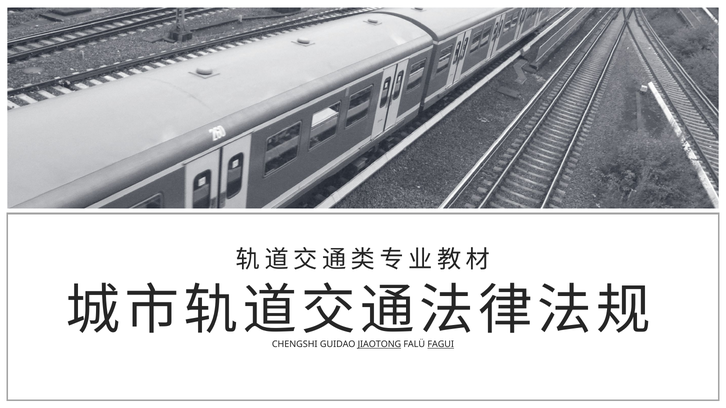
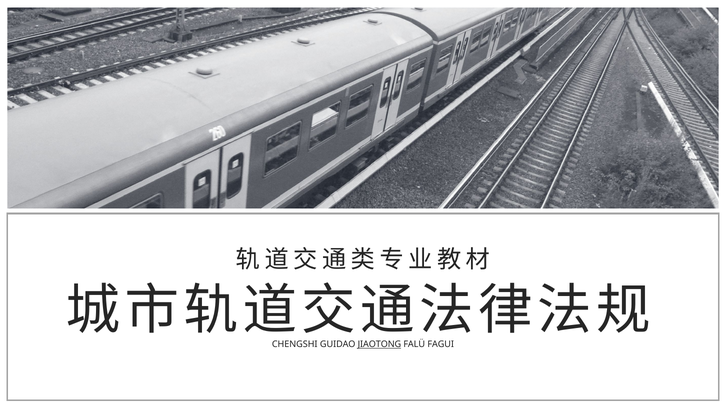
FAGUI underline: present -> none (441, 344)
